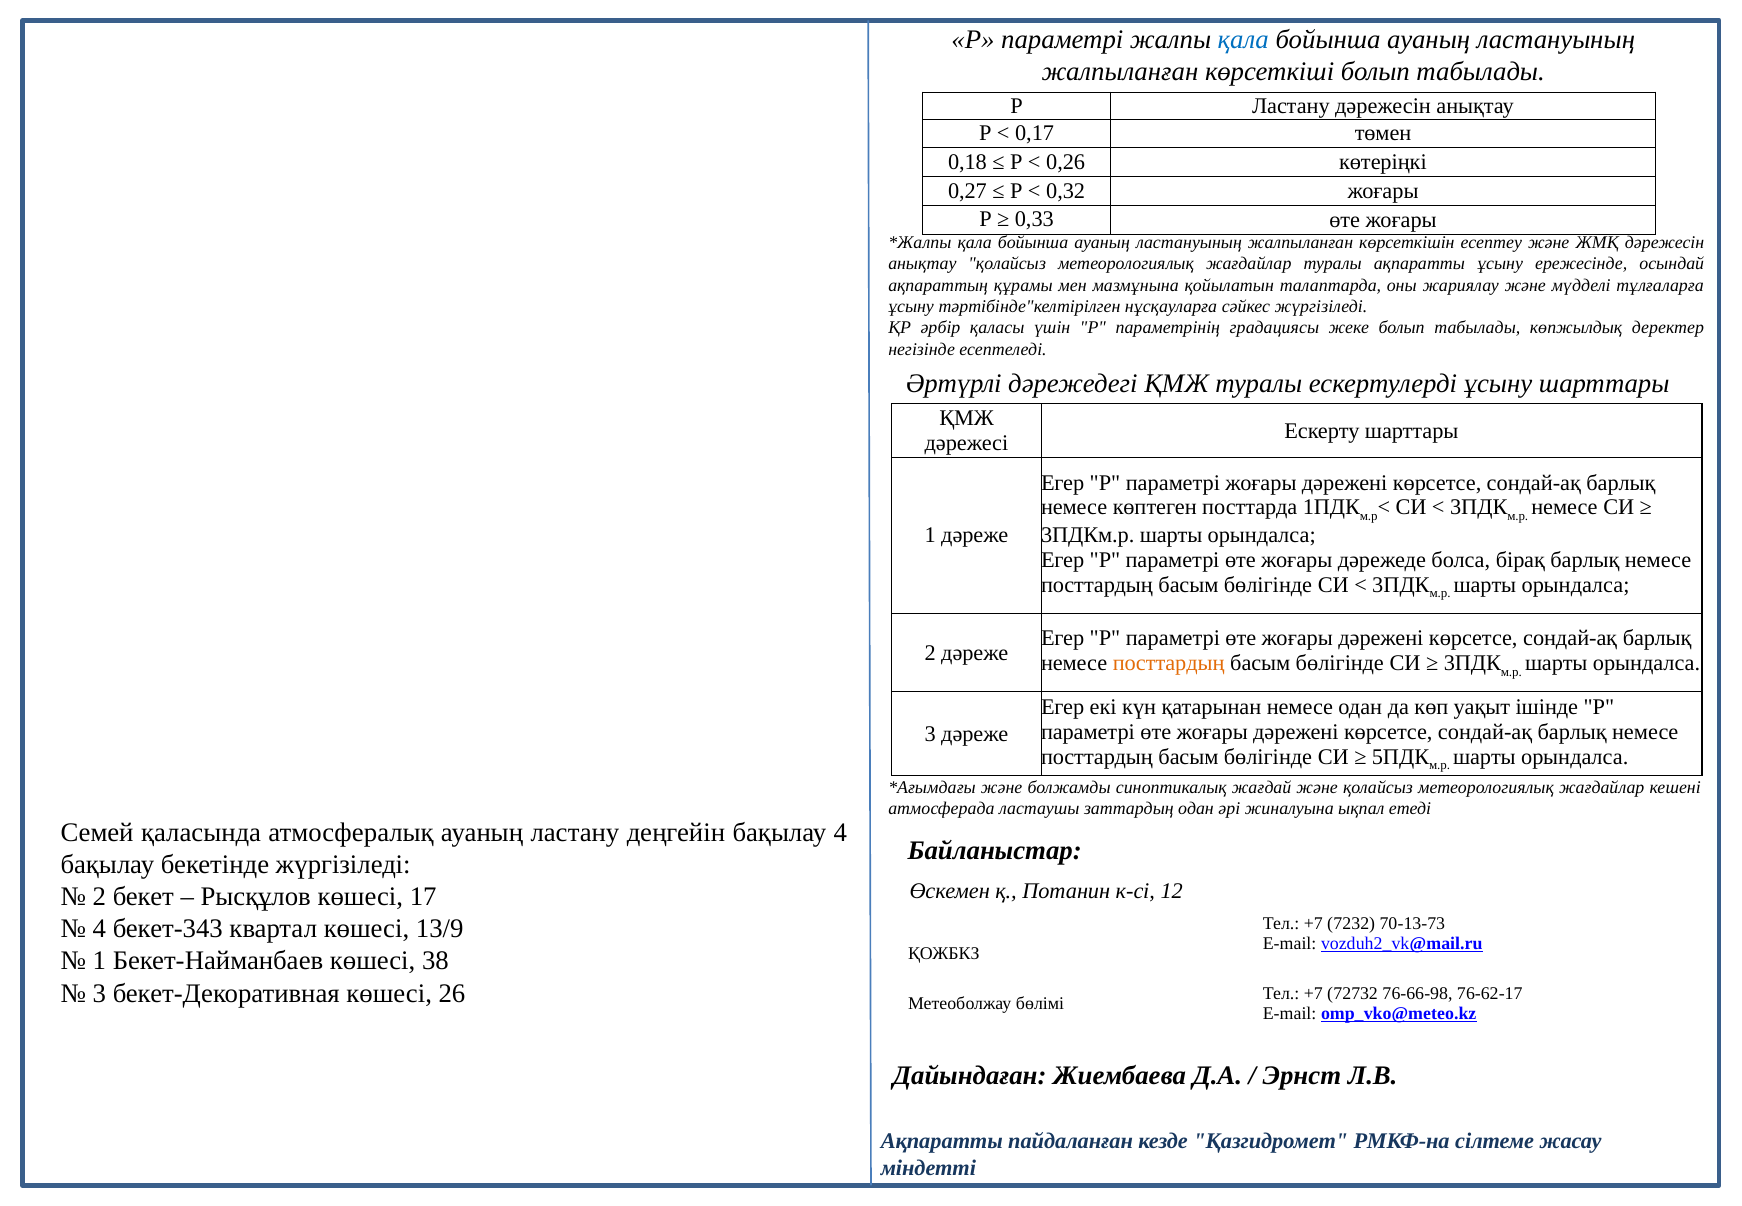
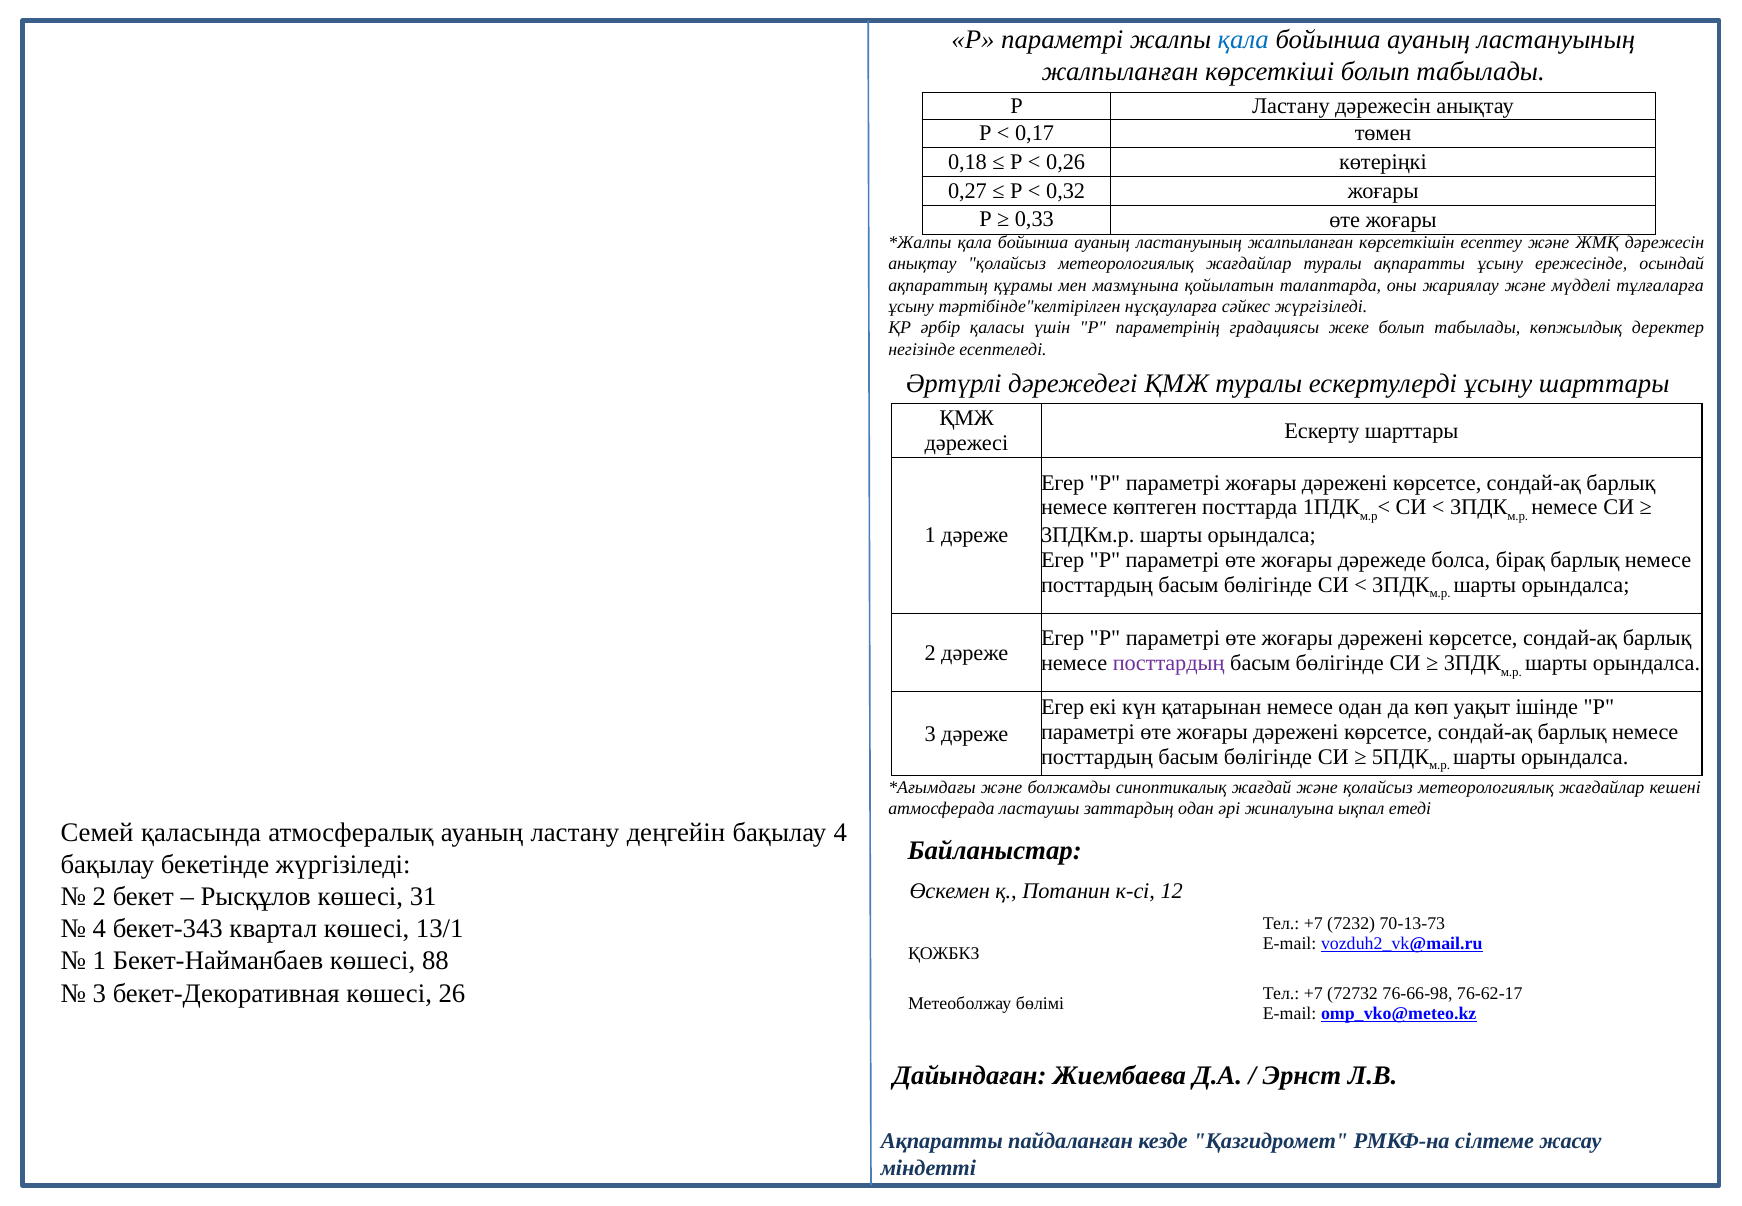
посттардың colour: orange -> purple (1169, 663)
17: 17 -> 31 (423, 897)
13/9: 13/9 -> 13/1 (440, 929)
38: 38 -> 88 (435, 961)
